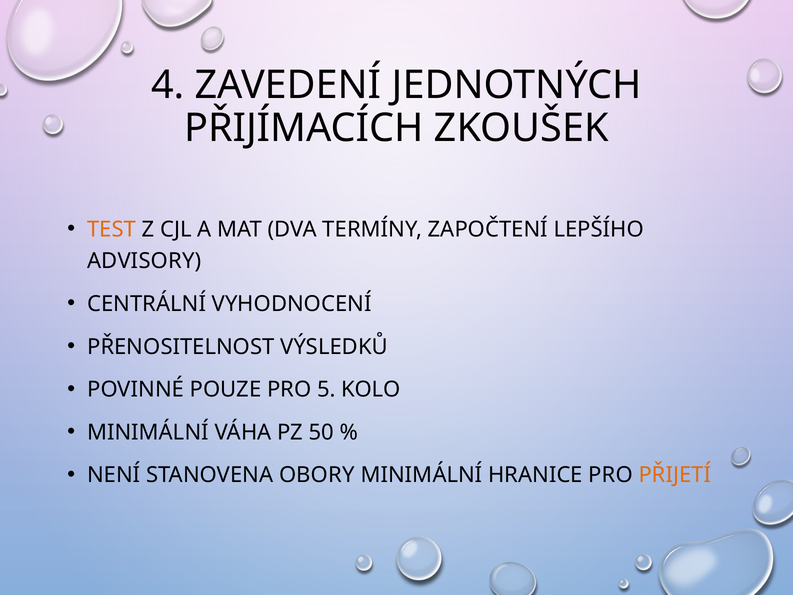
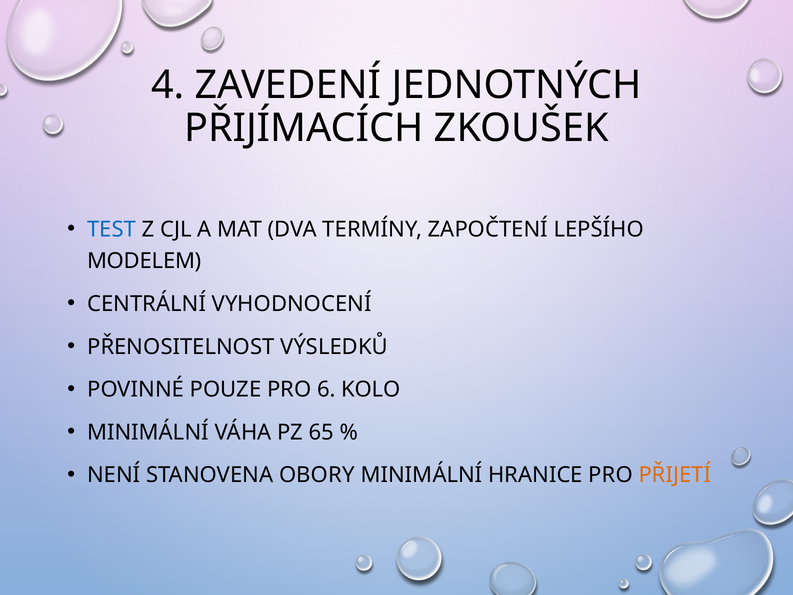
TEST colour: orange -> blue (112, 229)
ADVISORY: ADVISORY -> MODELEM (144, 261)
5: 5 -> 6 (326, 389)
50: 50 -> 65 (321, 432)
